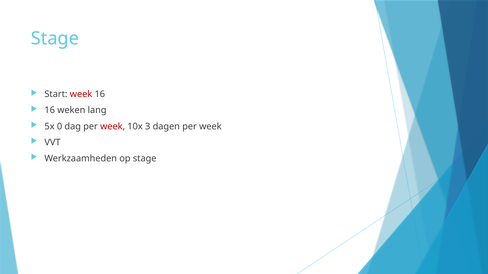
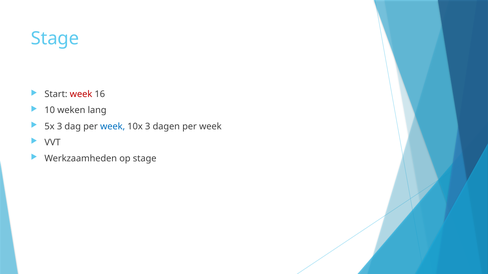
16: 16 -> 10 (50, 111)
5x 0: 0 -> 3 (60, 127)
week colour: red -> blue (113, 127)
